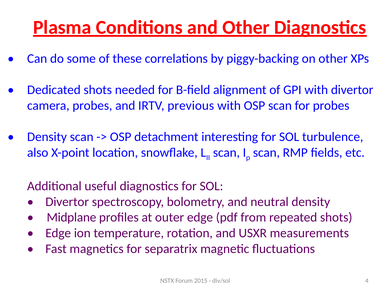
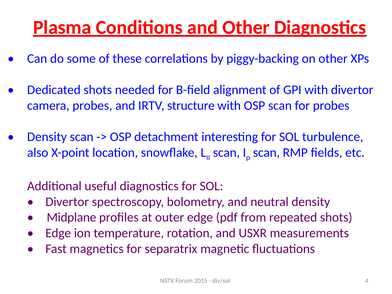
previous: previous -> structure (191, 105)
